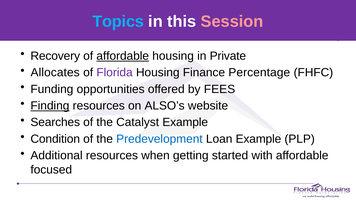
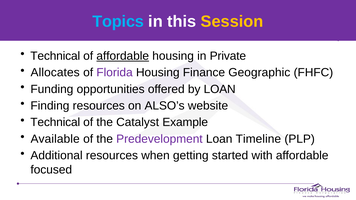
Session colour: pink -> yellow (232, 22)
Recovery: Recovery -> Technical (55, 56)
Percentage: Percentage -> Geographic (259, 73)
by FEES: FEES -> LOAN (220, 89)
Finding underline: present -> none (50, 106)
Searches: Searches -> Technical (55, 122)
Condition: Condition -> Available (55, 139)
Predevelopment colour: blue -> purple (159, 139)
Loan Example: Example -> Timeline (258, 139)
